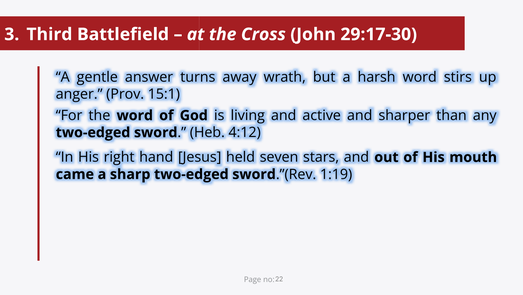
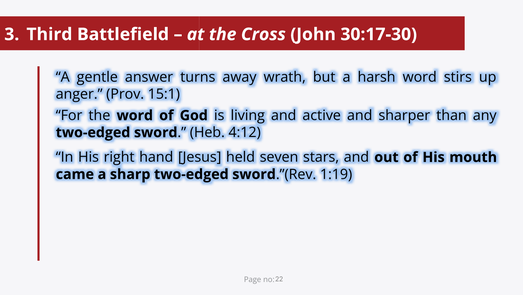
29:17-30: 29:17-30 -> 30:17-30 (379, 34)
